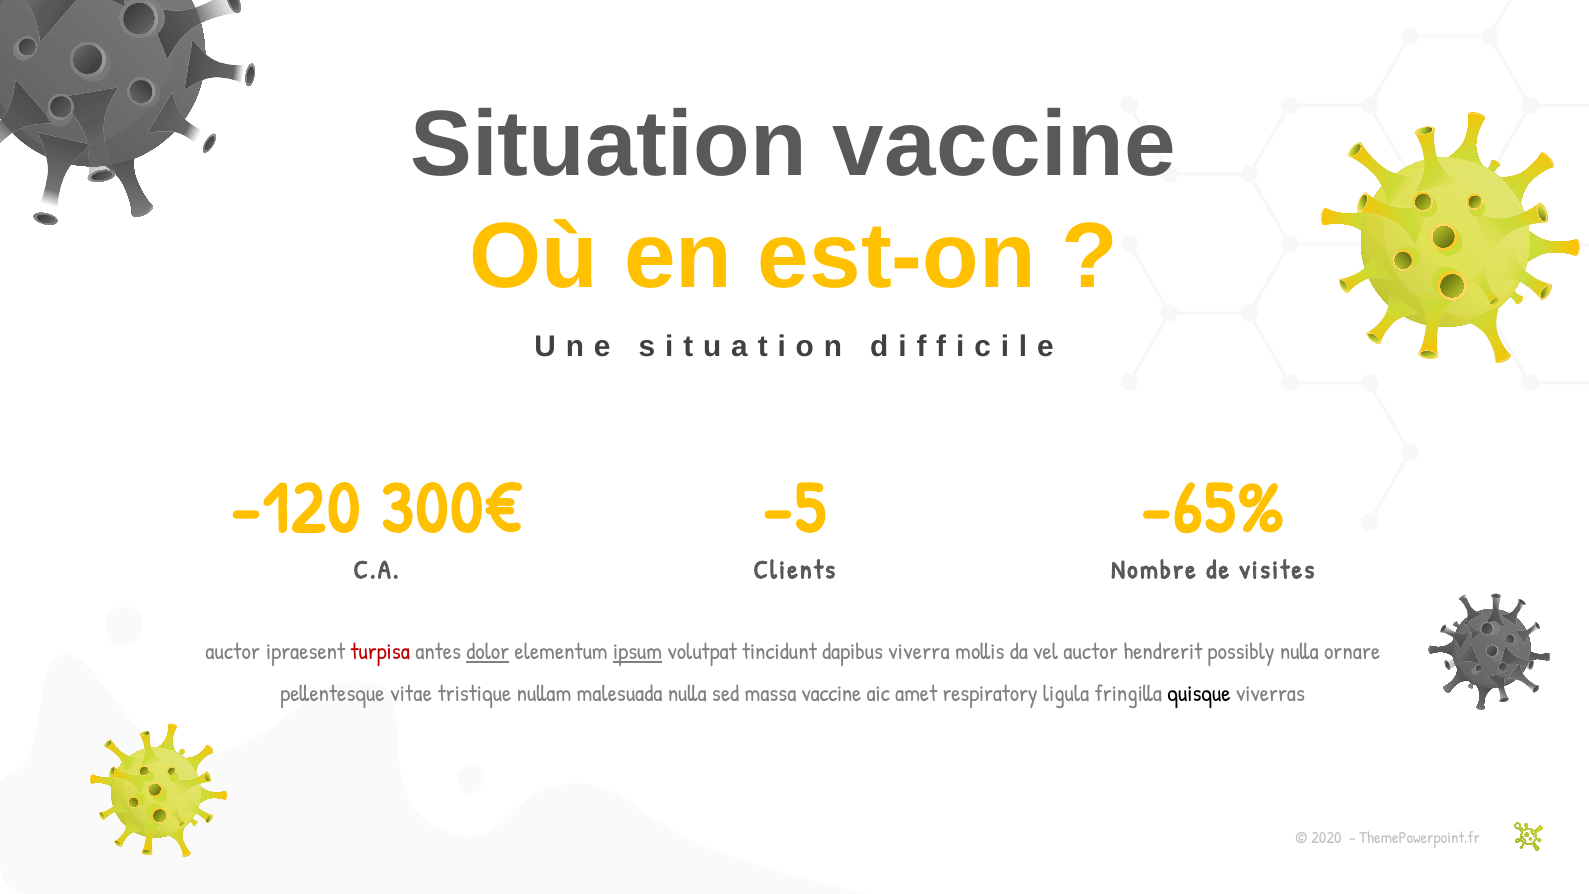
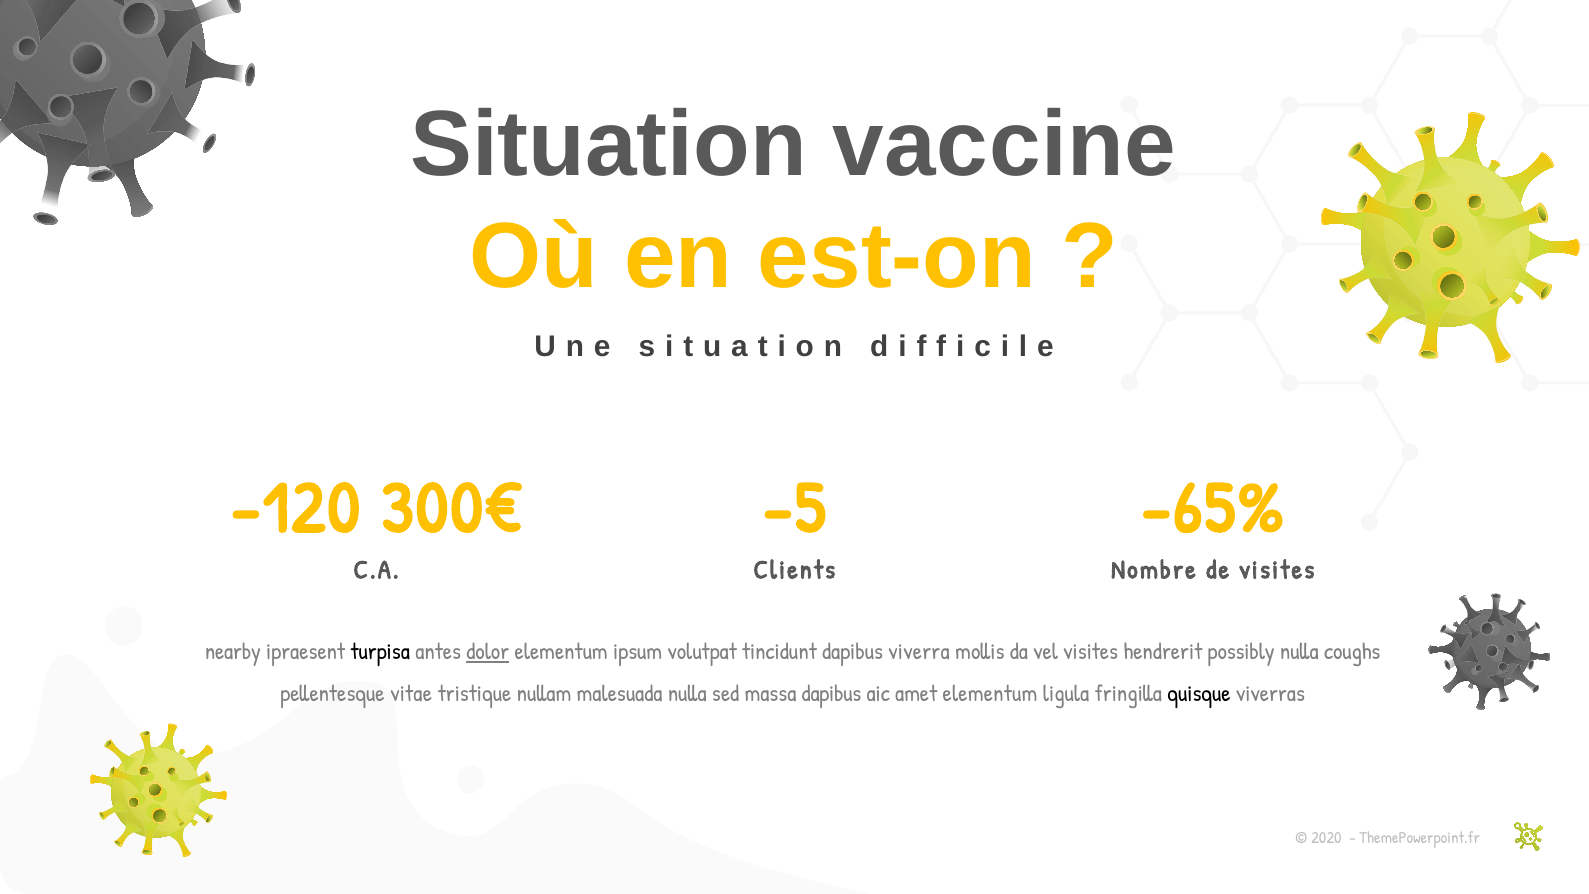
auctor: auctor -> nearby (233, 652)
turpisa colour: red -> black (380, 652)
ipsum underline: present -> none (638, 652)
vel auctor: auctor -> visites (1091, 652)
ornare: ornare -> coughs (1352, 652)
massa vaccine: vaccine -> dapibus (832, 693)
amet respiratory: respiratory -> elementum (990, 693)
